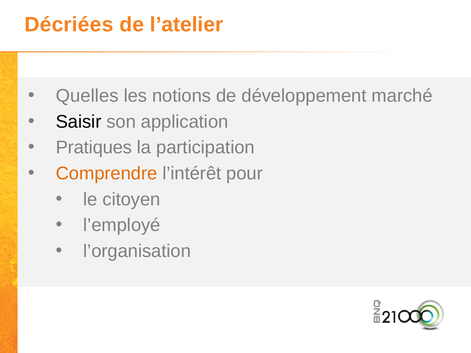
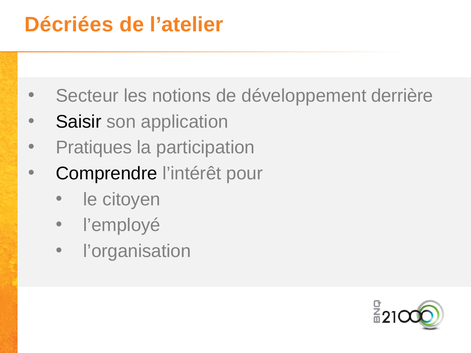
Quelles: Quelles -> Secteur (87, 96)
marché: marché -> derrière (402, 96)
Comprendre colour: orange -> black (107, 174)
